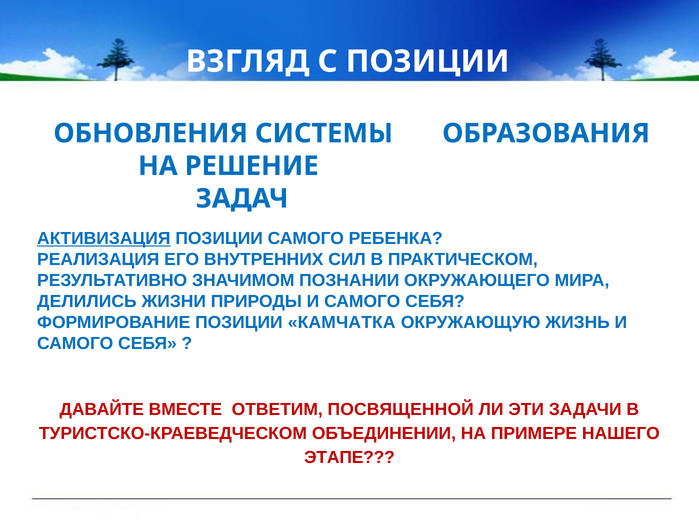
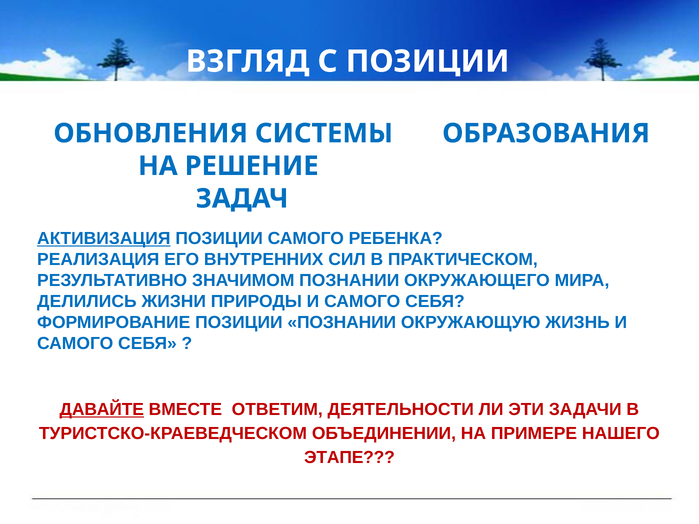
ПОЗИЦИИ КАМЧАТКА: КАМЧАТКА -> ПОЗНАНИИ (342, 323)
ДАВАЙТЕ underline: none -> present (102, 410)
ПОСВЯЩЕННОЙ: ПОСВЯЩЕННОЙ -> ДЕЯТЕЛЬНОСТИ (401, 410)
